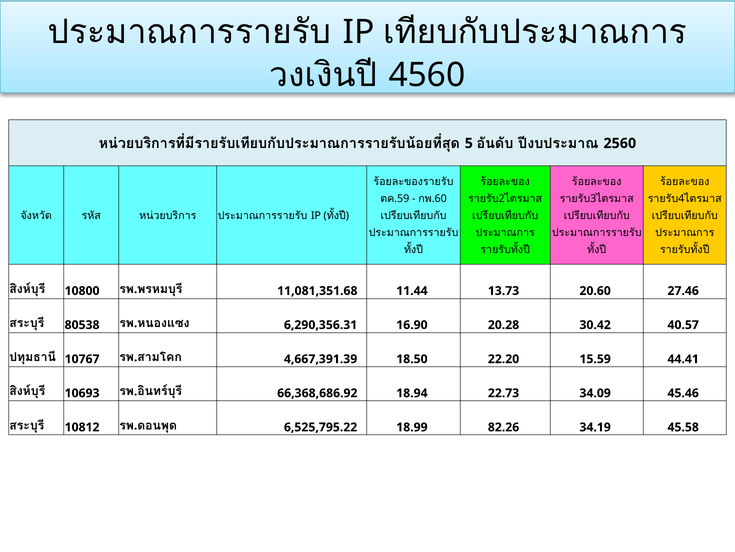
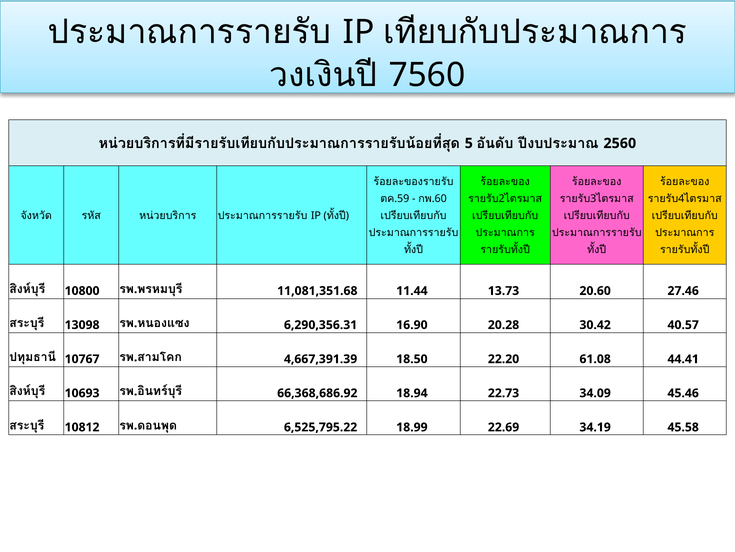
4560: 4560 -> 7560 (427, 75)
80538: 80538 -> 13098 (82, 325)
15.59: 15.59 -> 61.08 (595, 359)
82.26: 82.26 -> 22.69 (504, 427)
